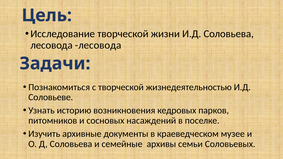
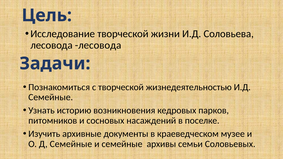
Соловьеве: Соловьеве -> Семейные (51, 97)
Д Соловьева: Соловьева -> Семейные (71, 144)
